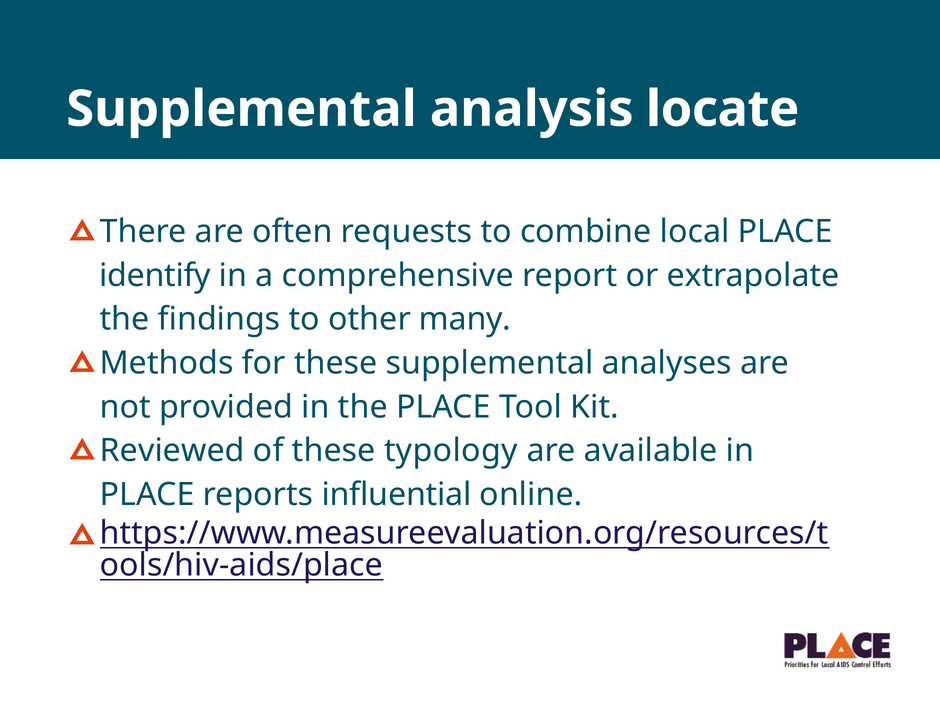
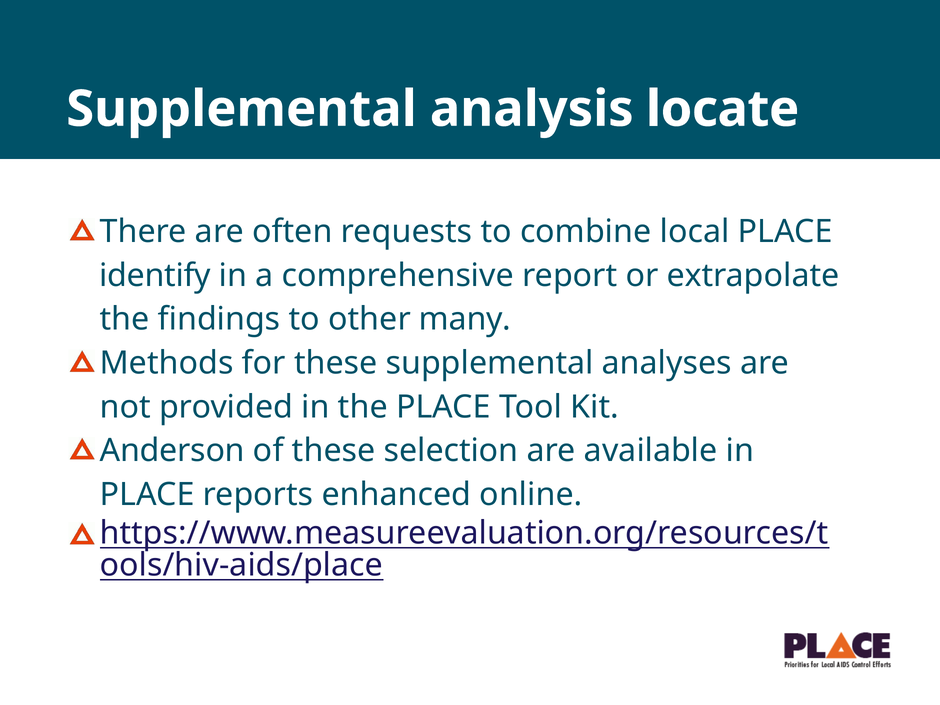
Reviewed: Reviewed -> Anderson (172, 451)
typology: typology -> selection (451, 451)
influential: influential -> enhanced (396, 494)
